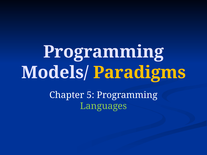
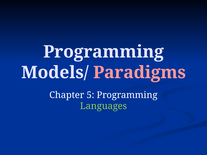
Paradigms colour: yellow -> pink (139, 73)
